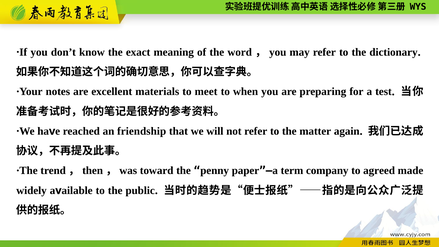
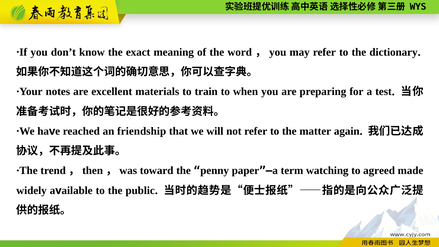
meet: meet -> train (206, 92)
company: company -> watching (327, 171)
